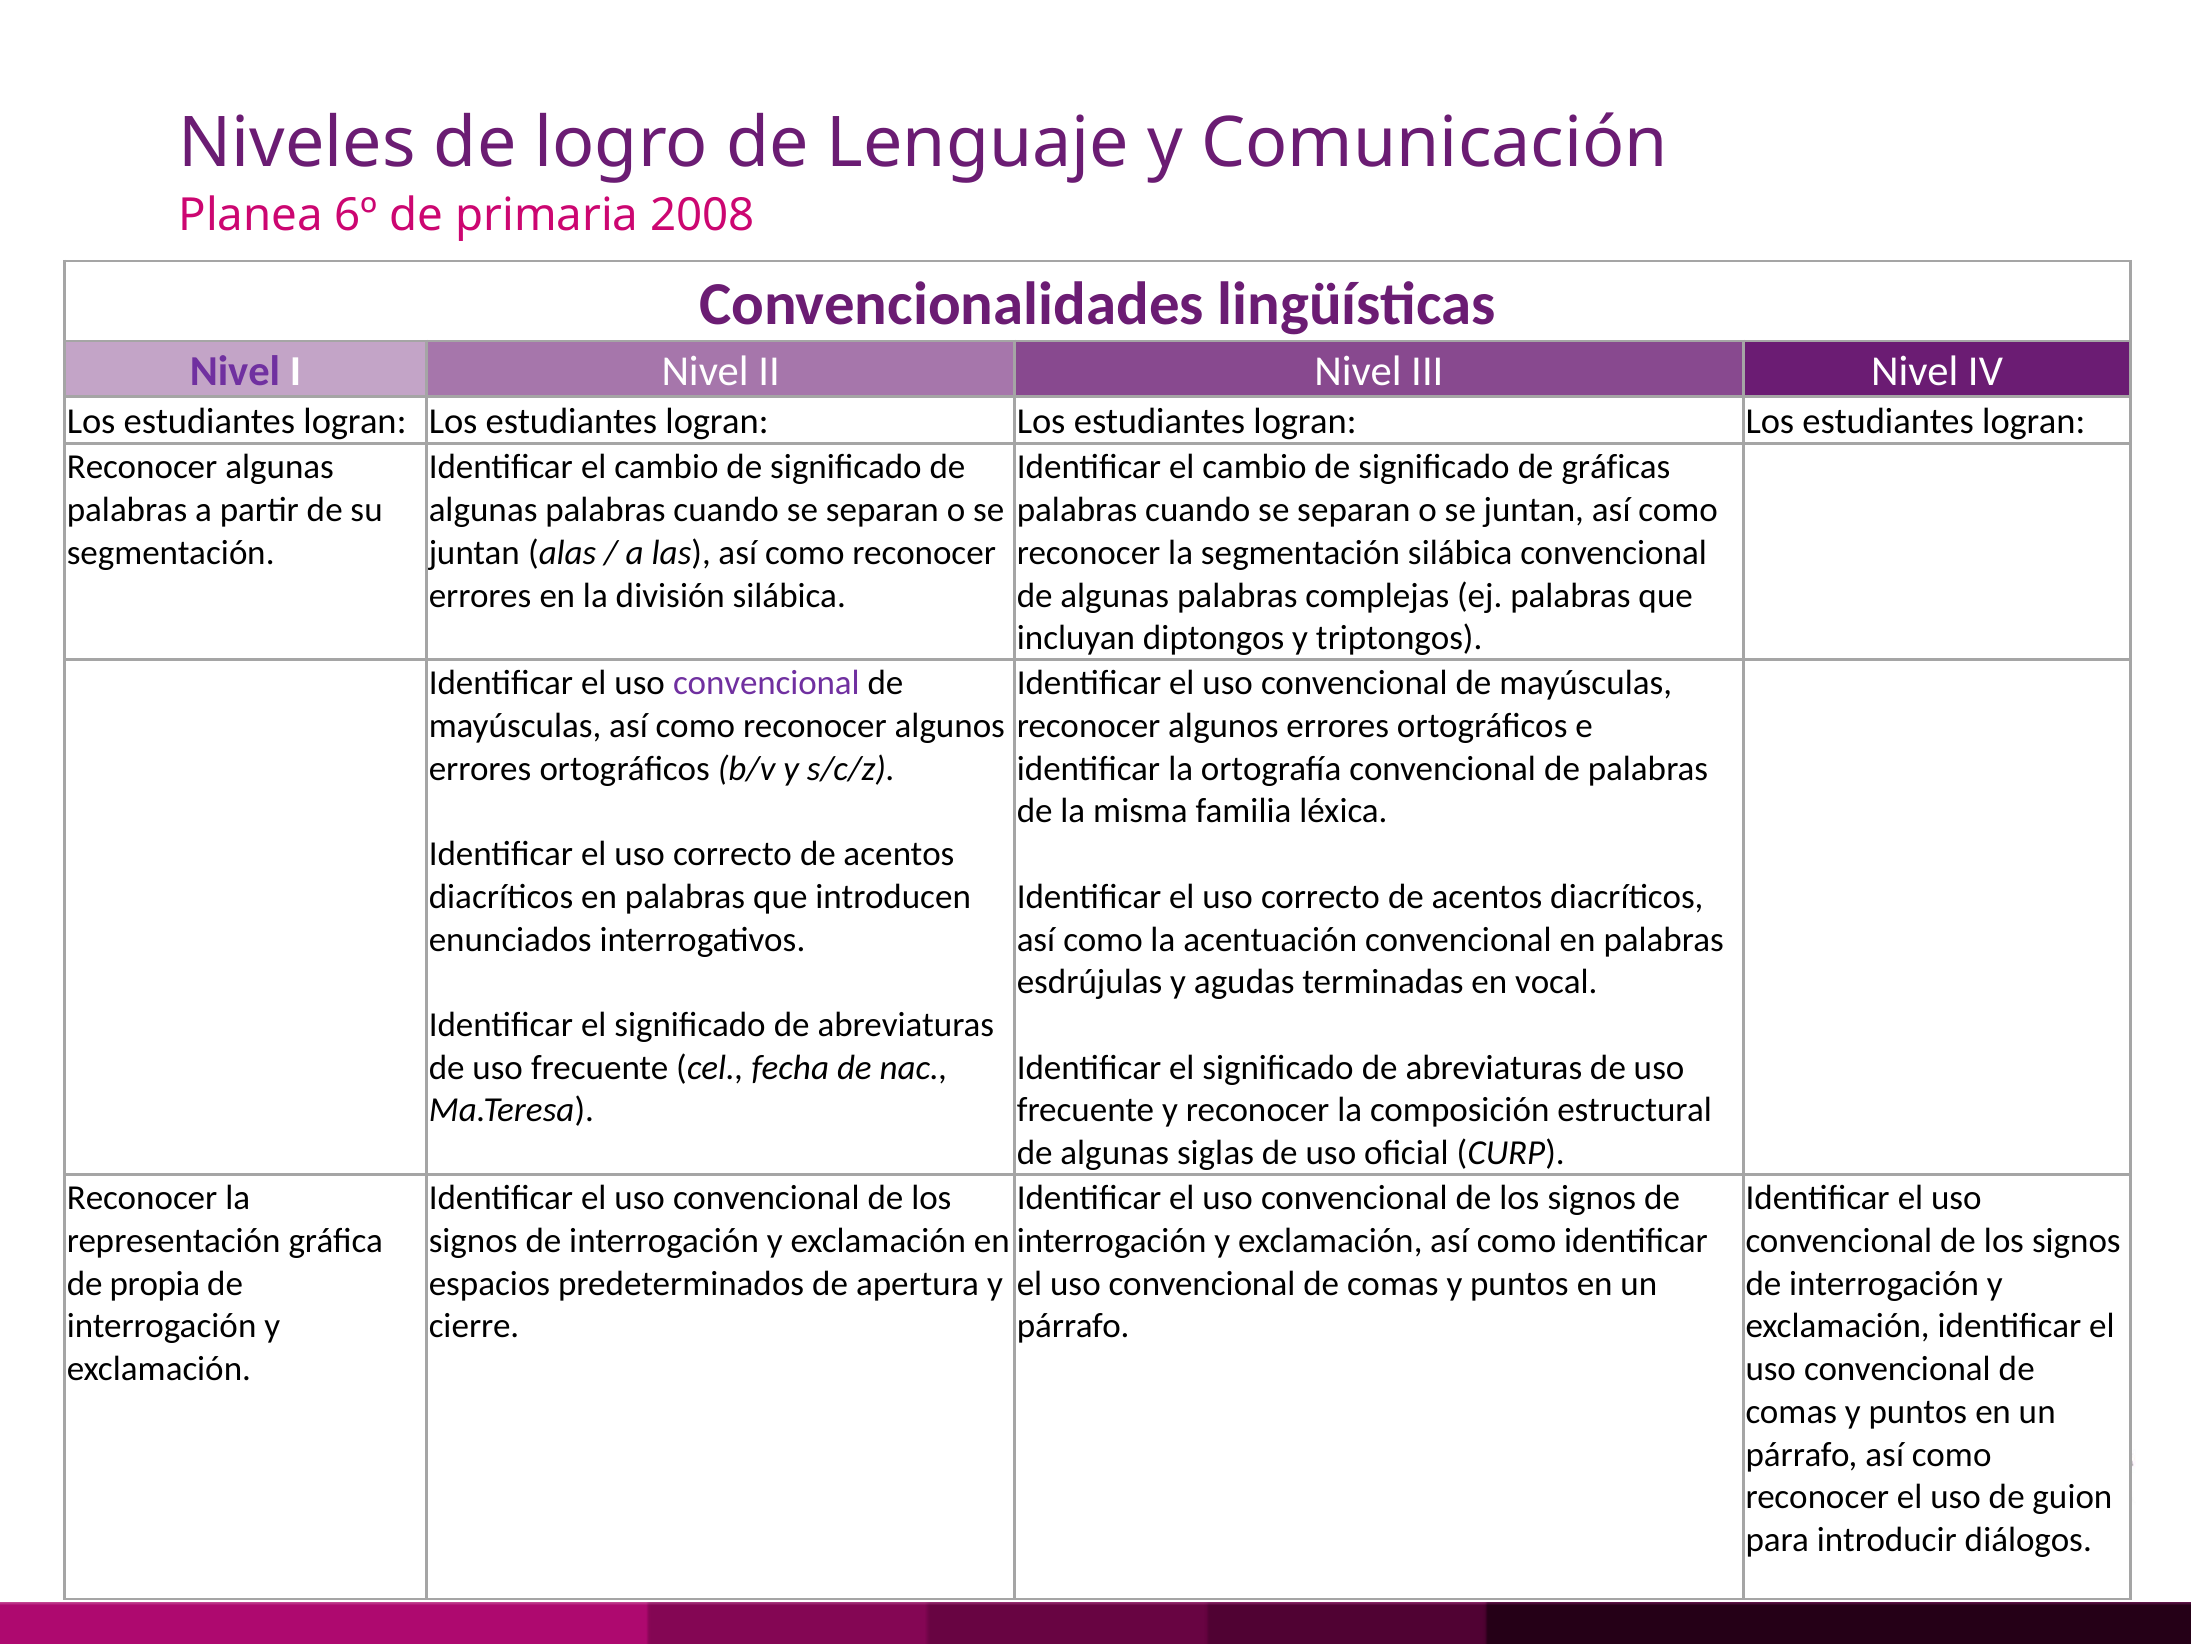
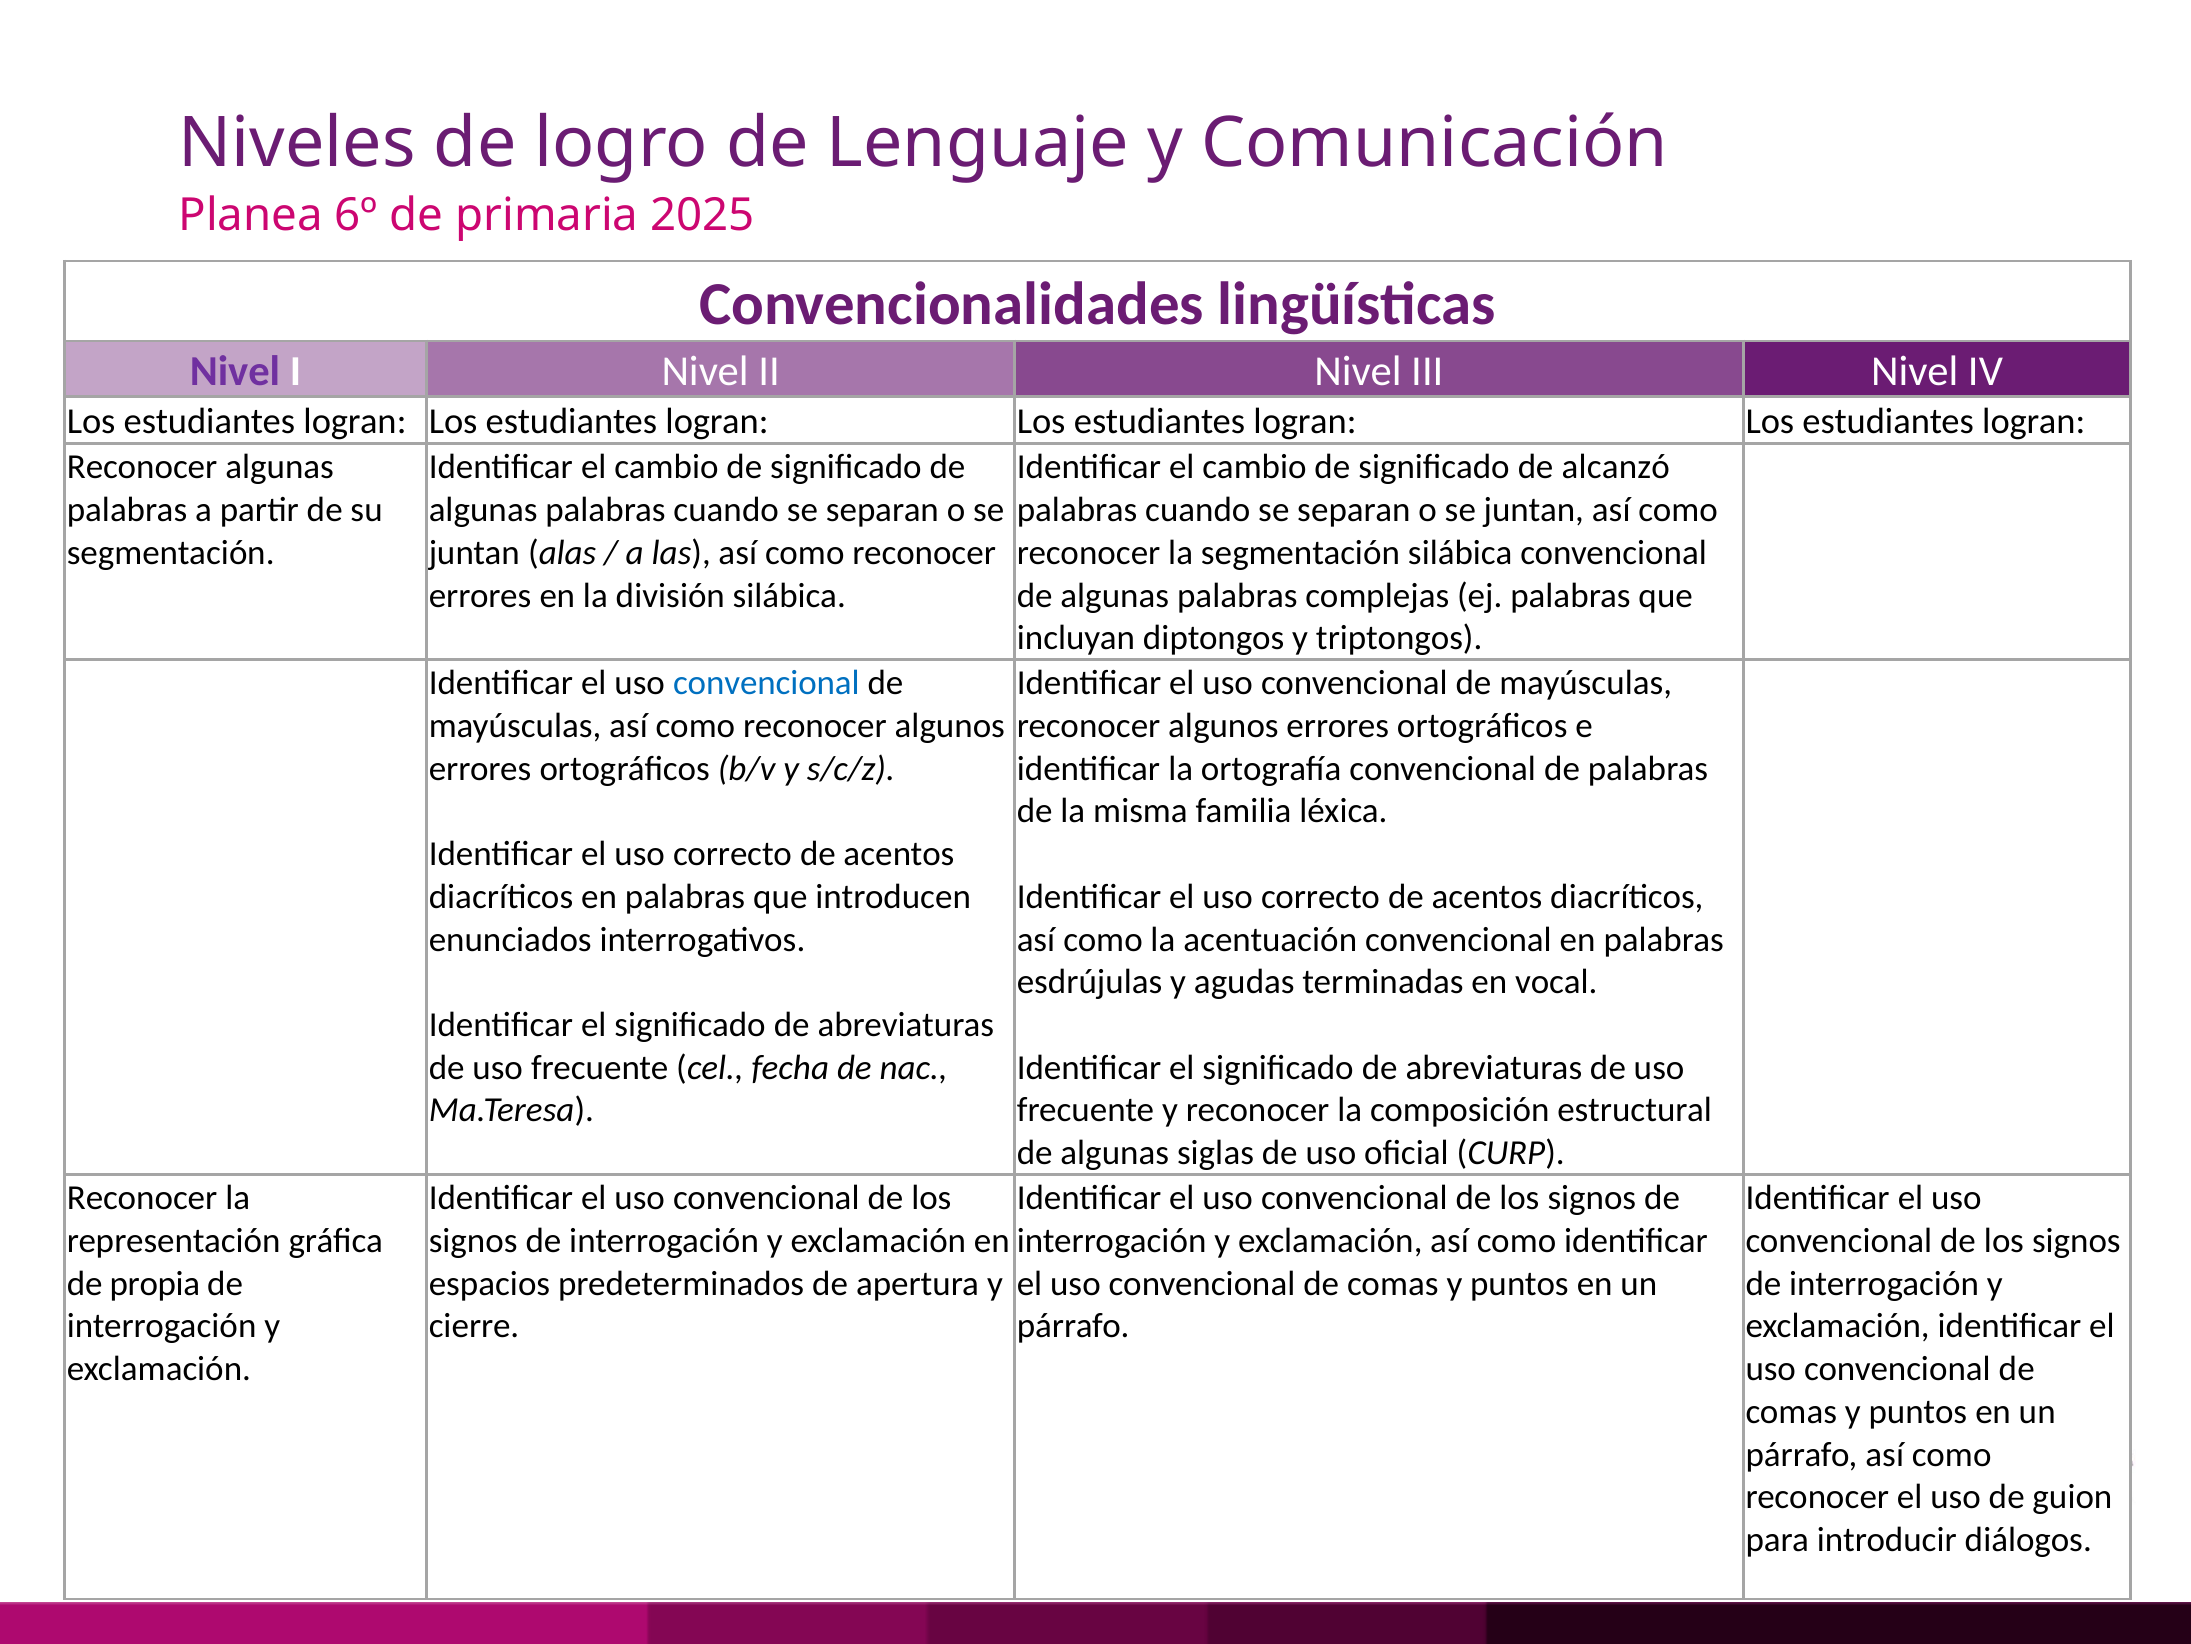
2008: 2008 -> 2025 (703, 216)
gráficas: gráficas -> alcanzó (1616, 467)
convencional colour: purple -> blue (766, 683)
